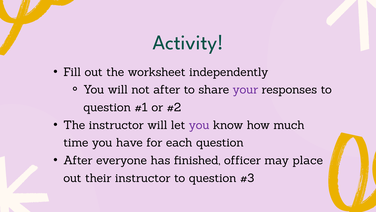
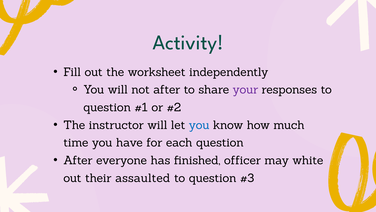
you colour: purple -> blue (199, 125)
place: place -> white (308, 160)
their instructor: instructor -> assaulted (143, 178)
